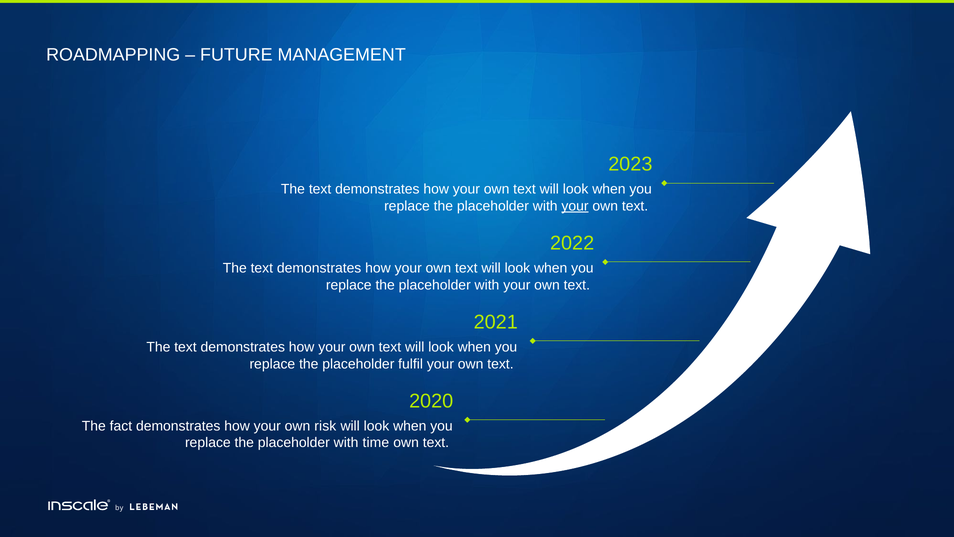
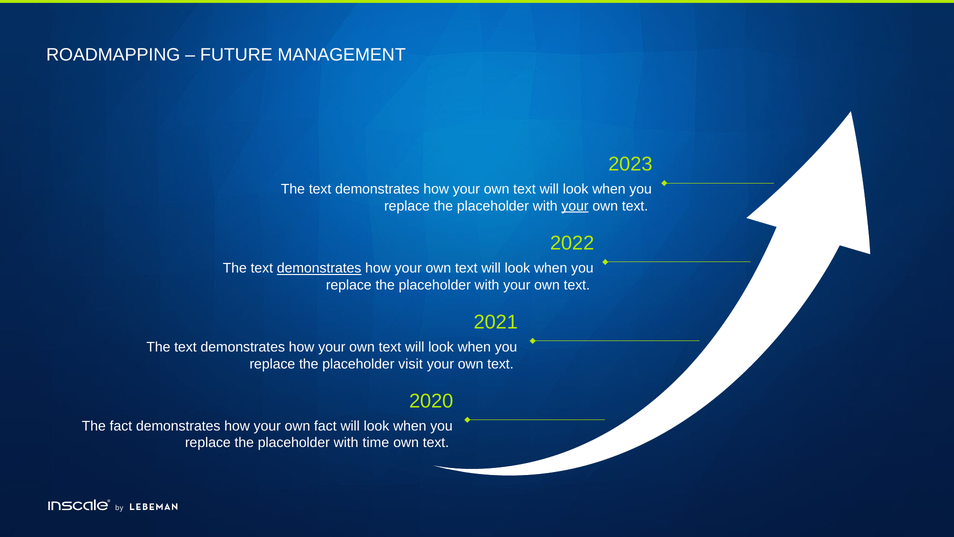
demonstrates underline: none -> present (319, 268)
fulfil: fulfil -> visit (411, 364)
own risk: risk -> fact (325, 426)
